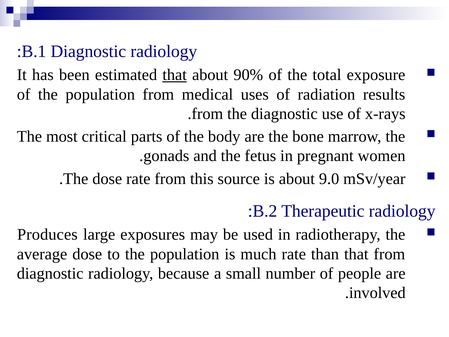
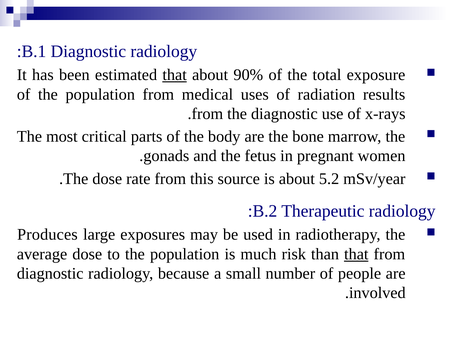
9.0: 9.0 -> 5.2 (329, 179)
much rate: rate -> risk (294, 254)
that underline: none -> present (356, 254)
